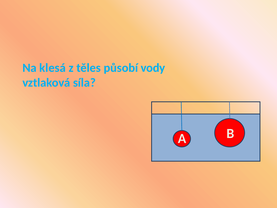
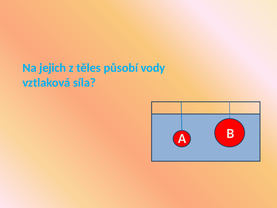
klesá: klesá -> jejich (53, 68)
